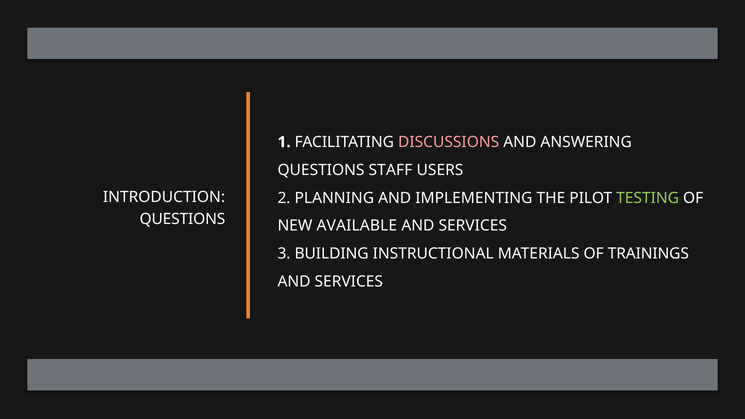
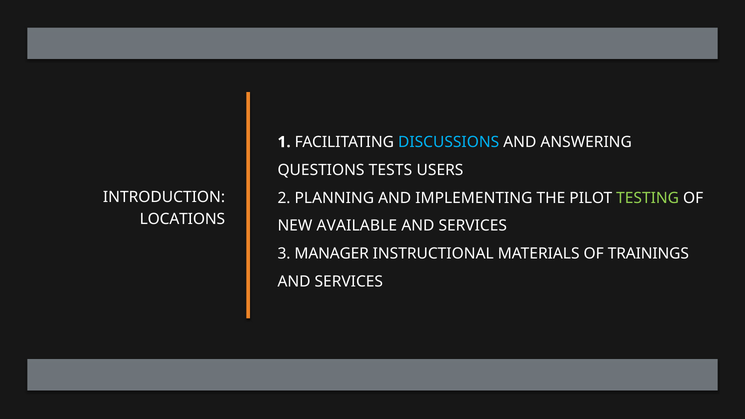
DISCUSSIONS colour: pink -> light blue (449, 142)
STAFF: STAFF -> TESTS (390, 170)
QUESTIONS: QUESTIONS -> LOCATIONS (182, 219)
BUILDING: BUILDING -> MANAGER (332, 254)
